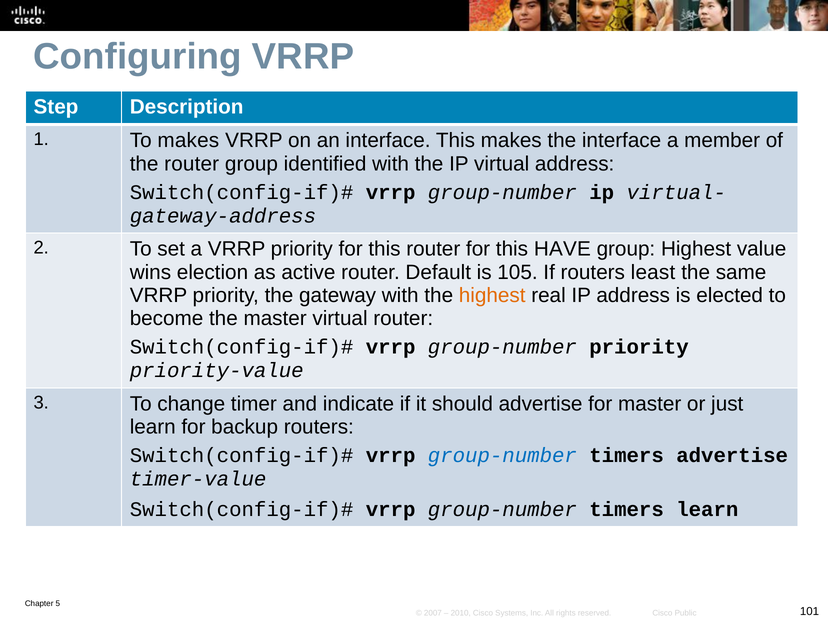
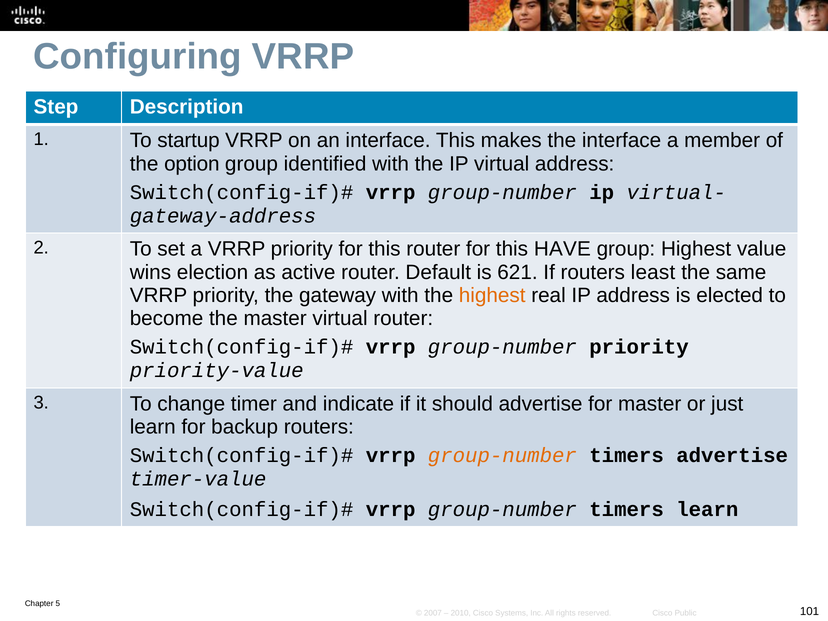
To makes: makes -> startup (189, 141)
the router: router -> option (192, 164)
105: 105 -> 621 (517, 272)
group-number colour: blue -> orange (502, 456)
